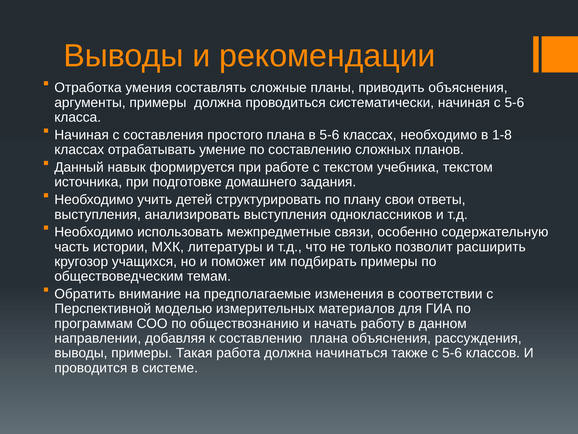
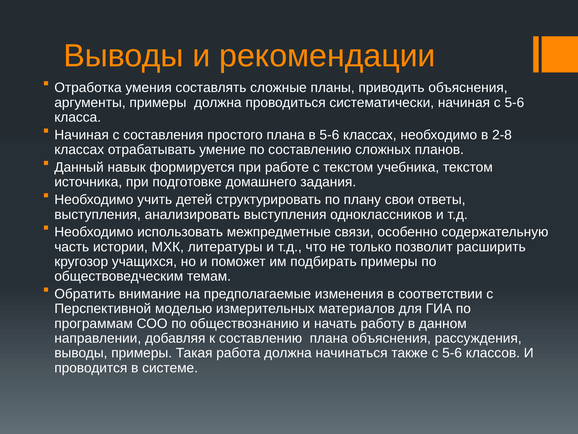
1-8: 1-8 -> 2-8 (502, 135)
